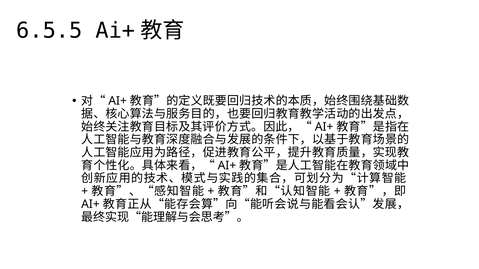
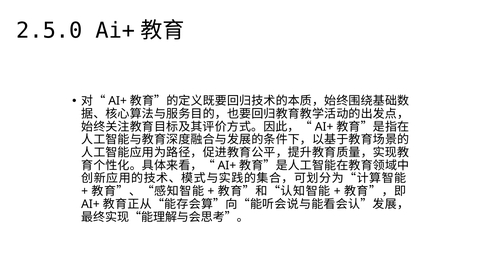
6.5.5: 6.5.5 -> 2.5.0 (49, 31)
